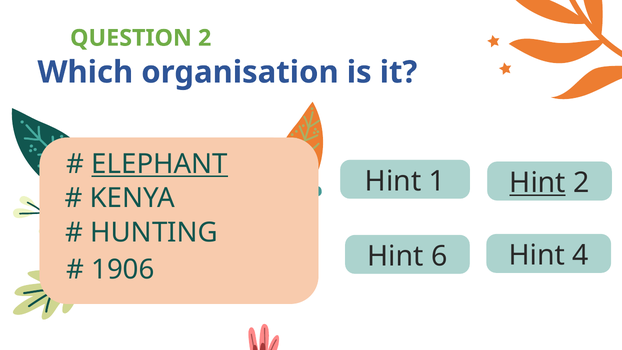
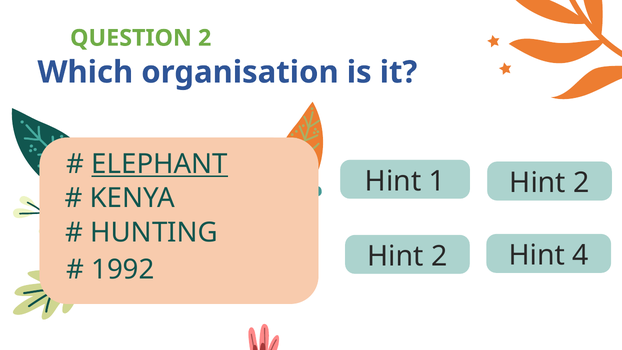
Hint underline: present -> none (538, 183)
6: 6 -> 2 (439, 256)
1906: 1906 -> 1992 (123, 270)
